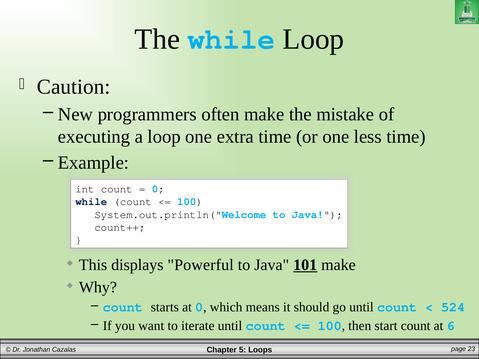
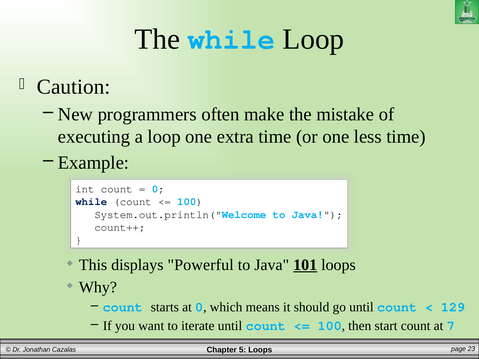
101 make: make -> loops (338, 265)
524: 524 -> 129 (453, 307)
6: 6 -> 7 (451, 326)
